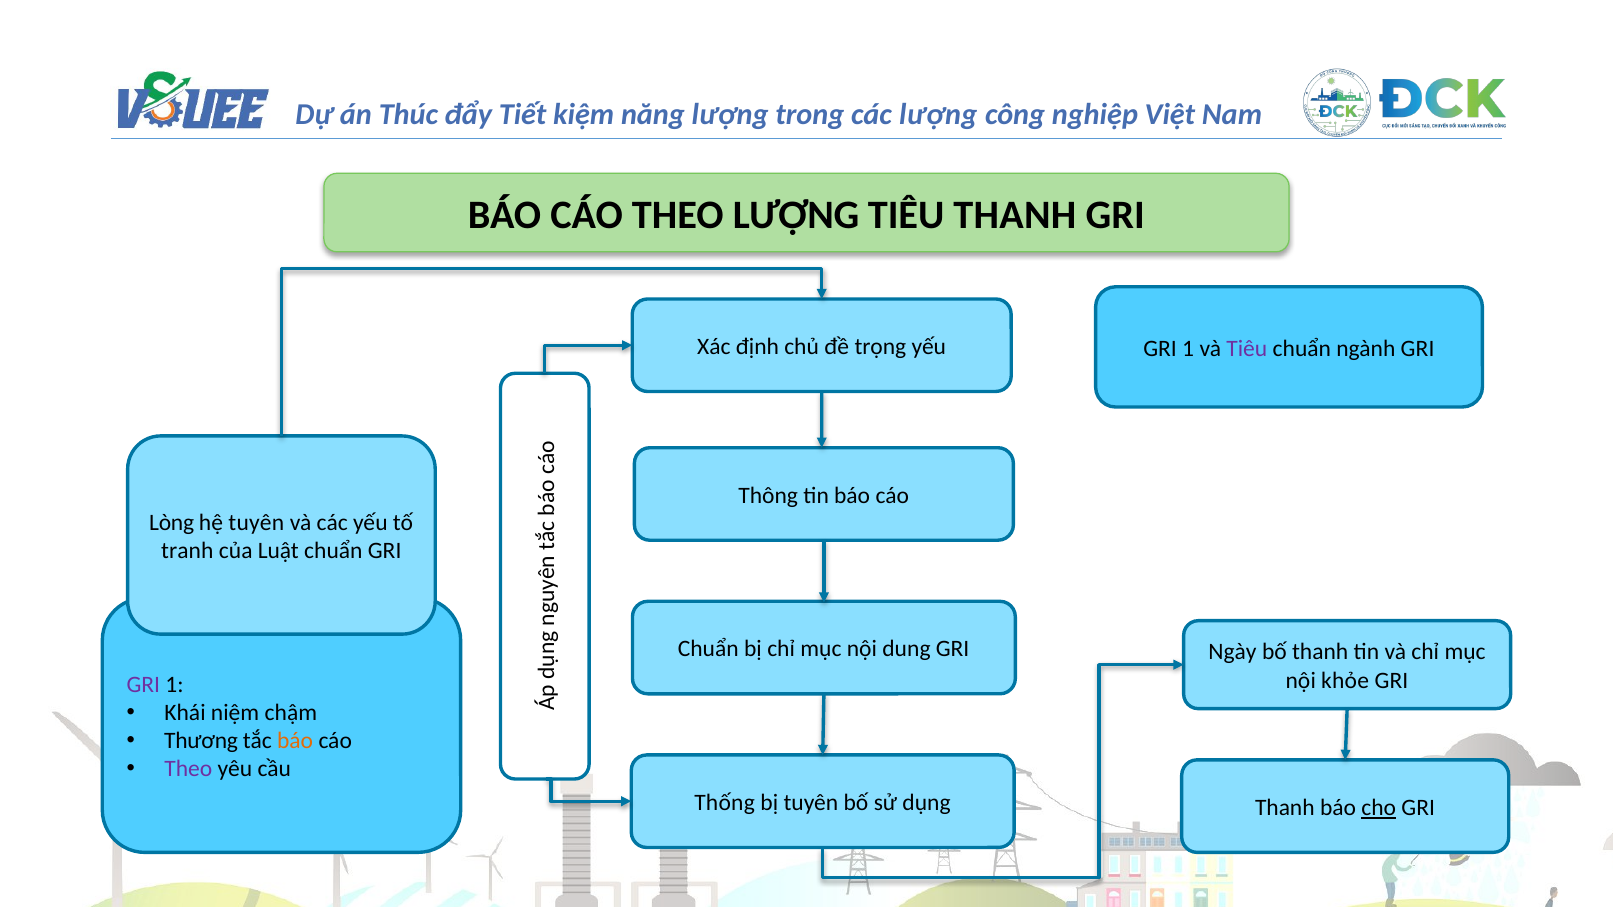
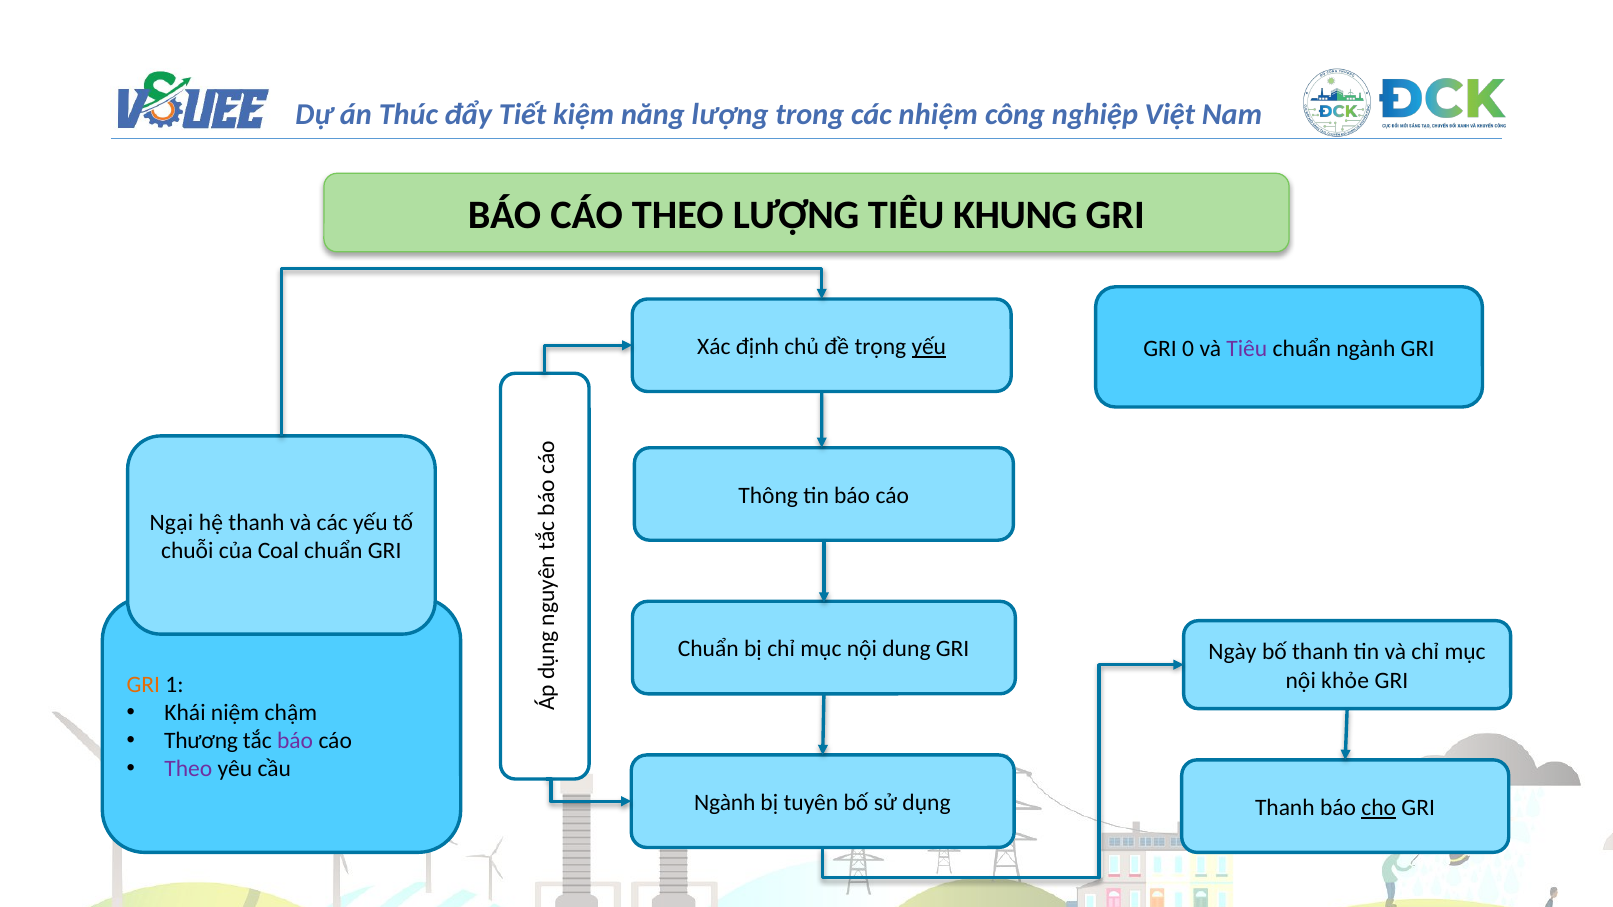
các lượng: lượng -> nhiệm (938, 114)
TIÊU THANH: THANH -> KHUNG (1015, 215)
yếu underline: none -> present (929, 347)
1: 1 -> 0 (1188, 349)
Lòng: Lòng -> Ngại (171, 523)
hệ tuyên: tuyên -> thanh (256, 523)
tranh: tranh -> chuỗi (187, 551)
Luật: Luật -> Coal (278, 551)
GRI colour: purple -> orange (143, 685)
báo colour: orange -> purple (295, 741)
Thống: Thống -> Ngành (725, 803)
